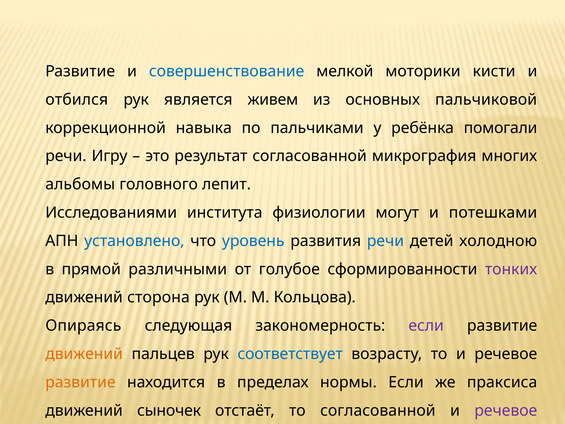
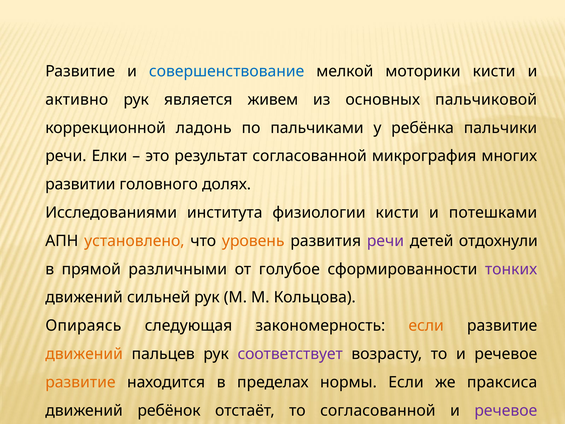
отбился: отбился -> активно (77, 99)
навыка: навыка -> ладонь (204, 128)
помогали: помогали -> пальчики (500, 128)
Игру: Игру -> Елки (110, 156)
альбомы: альбомы -> развитии (80, 184)
лепит: лепит -> долях (227, 184)
физиологии могут: могут -> кисти (397, 212)
установлено colour: blue -> orange (134, 241)
уровень colour: blue -> orange (253, 241)
речи colour: blue -> purple (385, 241)
холодною: холодною -> отдохнули (498, 241)
сторона: сторона -> сильней (159, 297)
если colour: purple -> orange (426, 325)
соответствует colour: blue -> purple (290, 354)
сыночек: сыночек -> ребёнок (169, 410)
